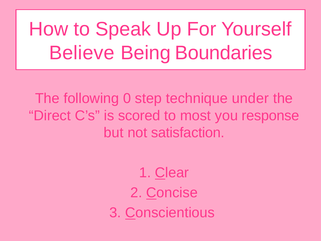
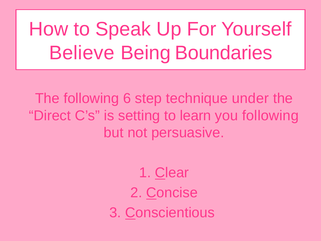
0: 0 -> 6 (127, 98)
scored: scored -> setting (139, 115)
most: most -> learn (196, 115)
you response: response -> following (270, 115)
satisfaction: satisfaction -> persuasive (188, 133)
